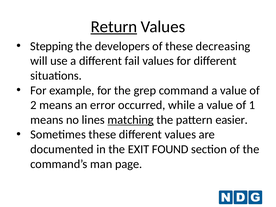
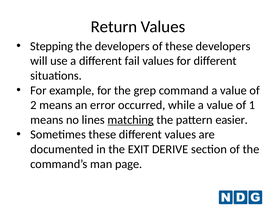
Return underline: present -> none (114, 27)
these decreasing: decreasing -> developers (223, 46)
FOUND: FOUND -> DERIVE (170, 149)
